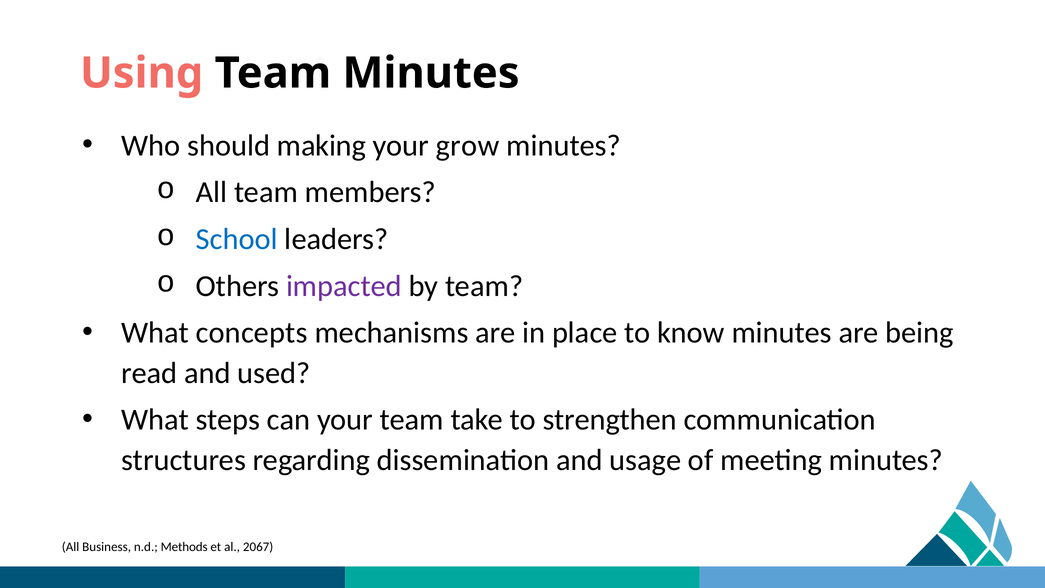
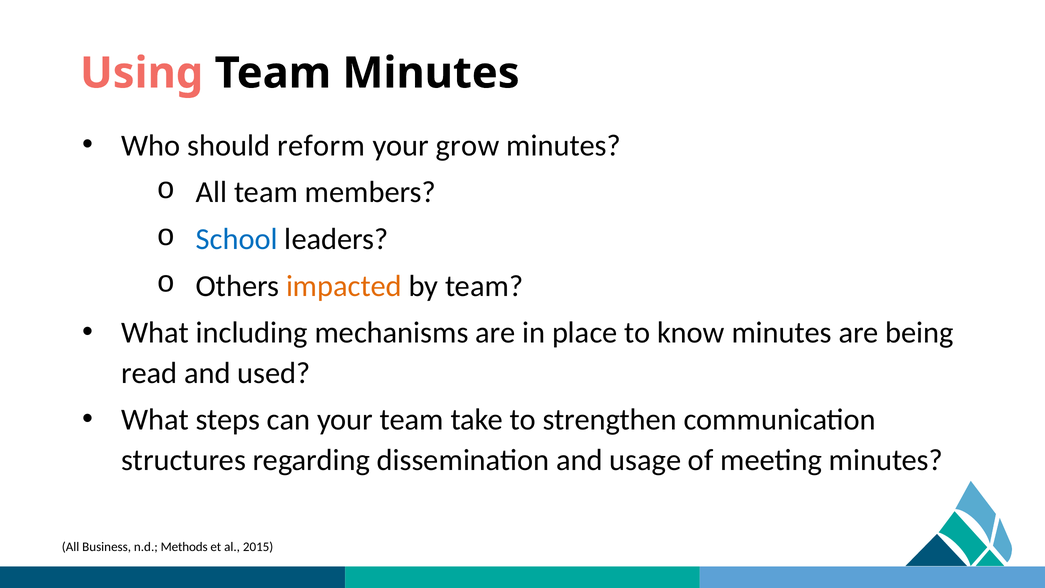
making: making -> reform (321, 146)
impacted colour: purple -> orange (344, 286)
concepts: concepts -> including (252, 333)
2067: 2067 -> 2015 (258, 547)
